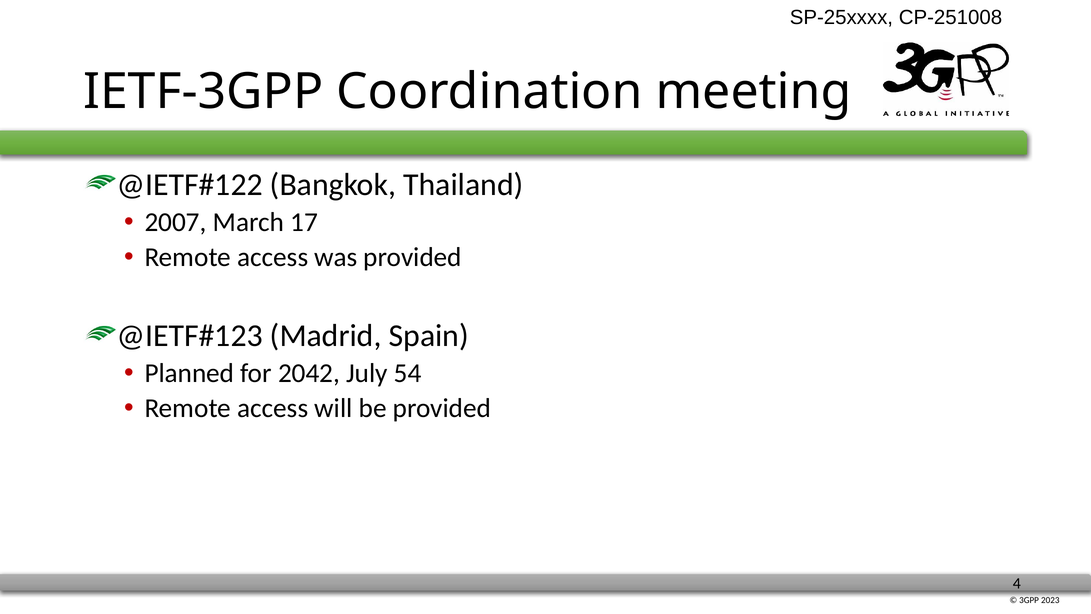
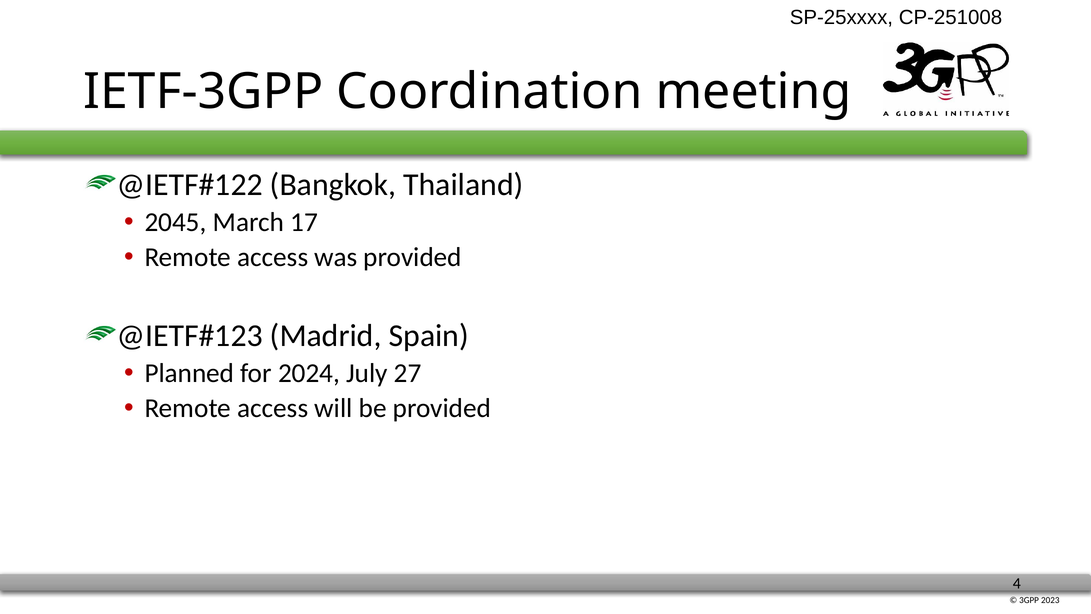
2007: 2007 -> 2045 (176, 222)
2042: 2042 -> 2024 (309, 373)
54: 54 -> 27 (408, 373)
